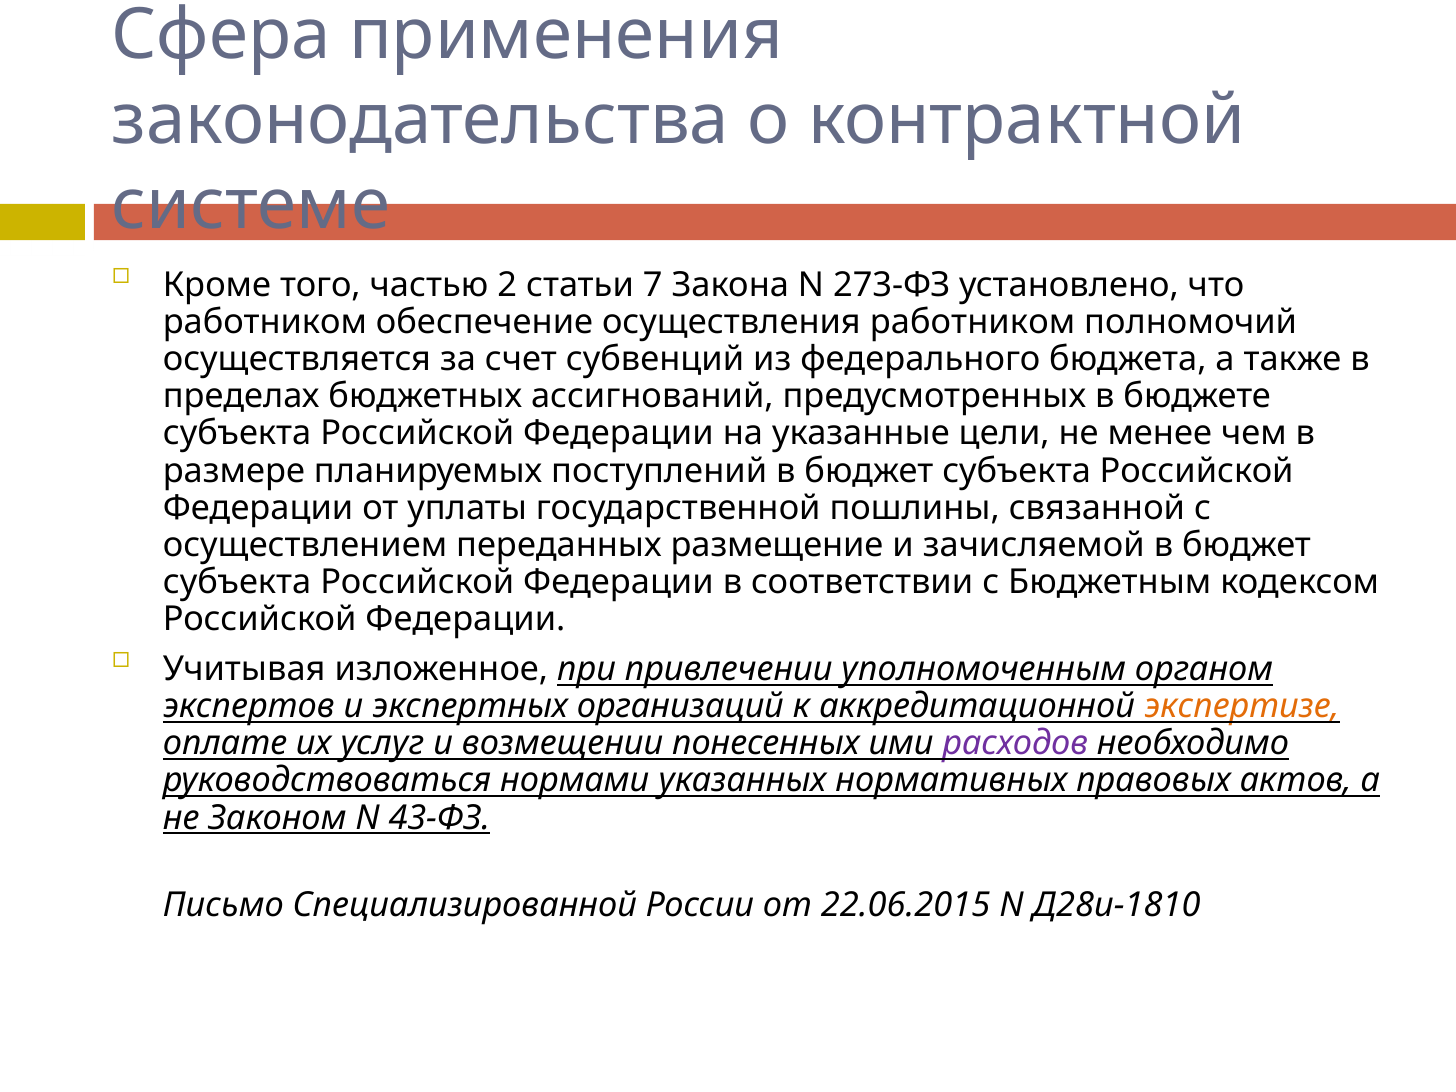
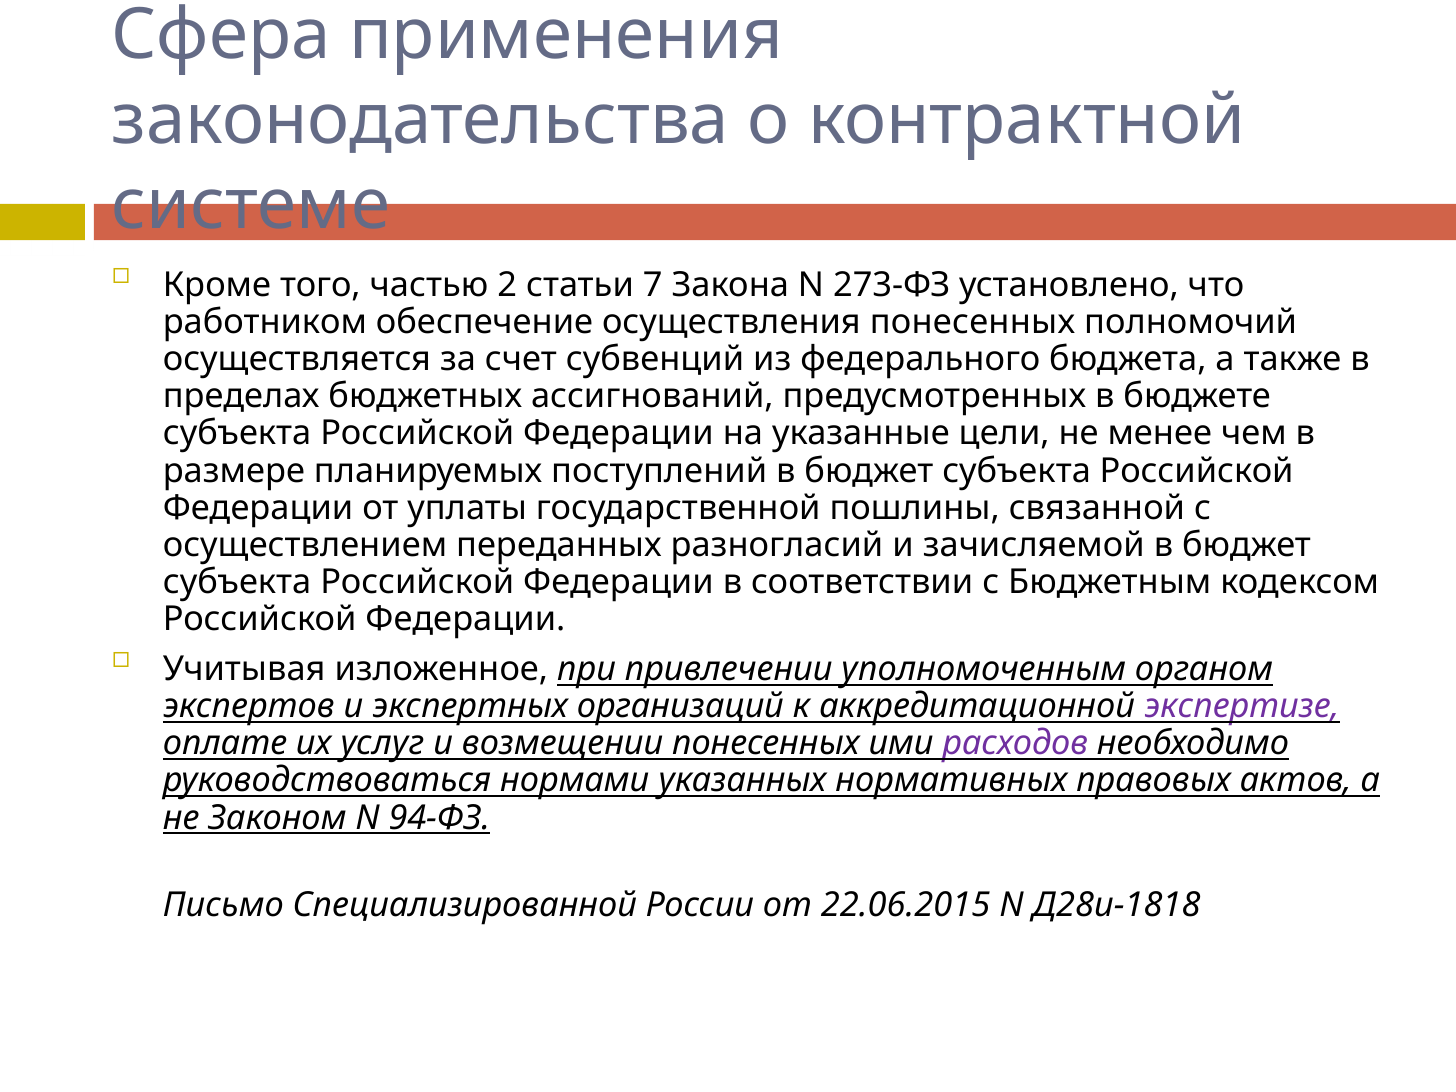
осуществления работником: работником -> понесенных (972, 322)
размещение: размещение -> разногласий (777, 545)
экспертизе colour: orange -> purple (1242, 706)
43-ФЗ: 43-ФЗ -> 94-ФЗ (439, 818)
Д28и-1810: Д28и-1810 -> Д28и-1818 (1117, 905)
